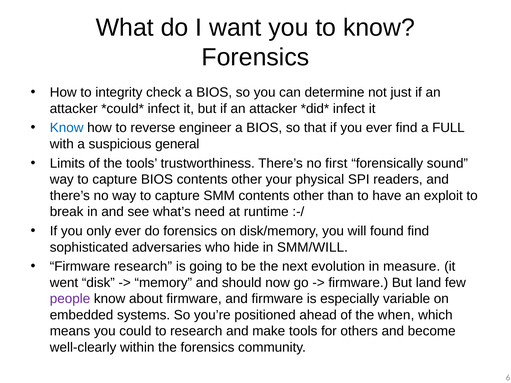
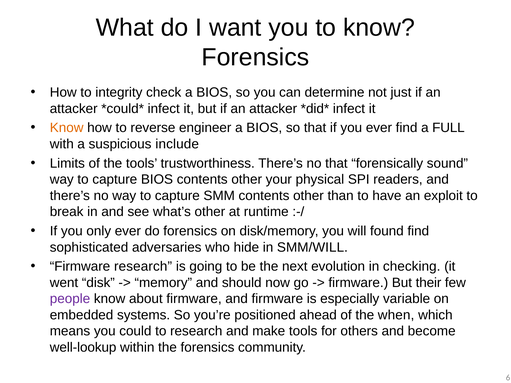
Know colour: blue -> orange (67, 128)
general: general -> include (177, 144)
no first: first -> that (336, 163)
what’s need: need -> other (210, 212)
measure: measure -> checking (412, 267)
land: land -> their (429, 283)
well-clearly: well-clearly -> well-lookup (83, 348)
